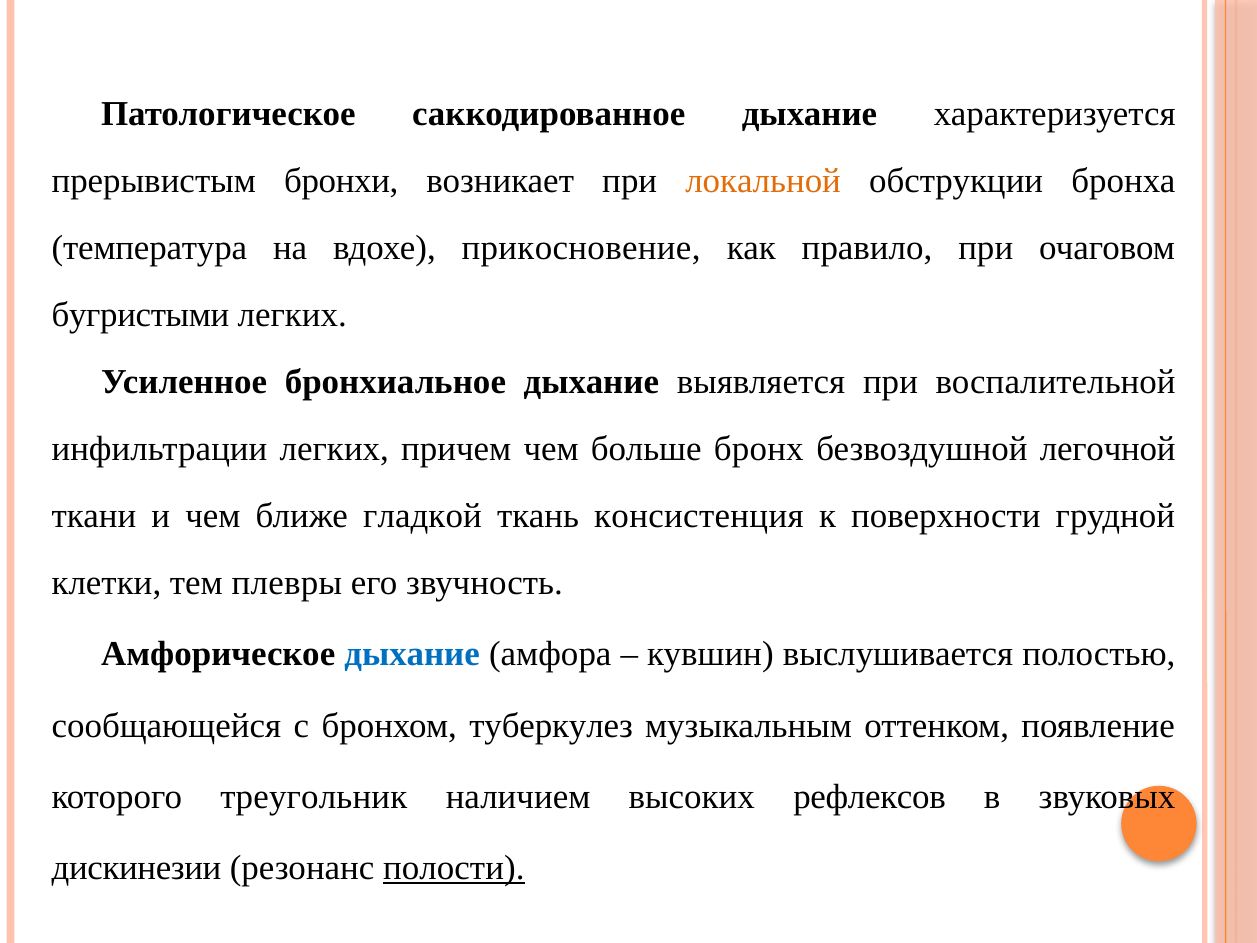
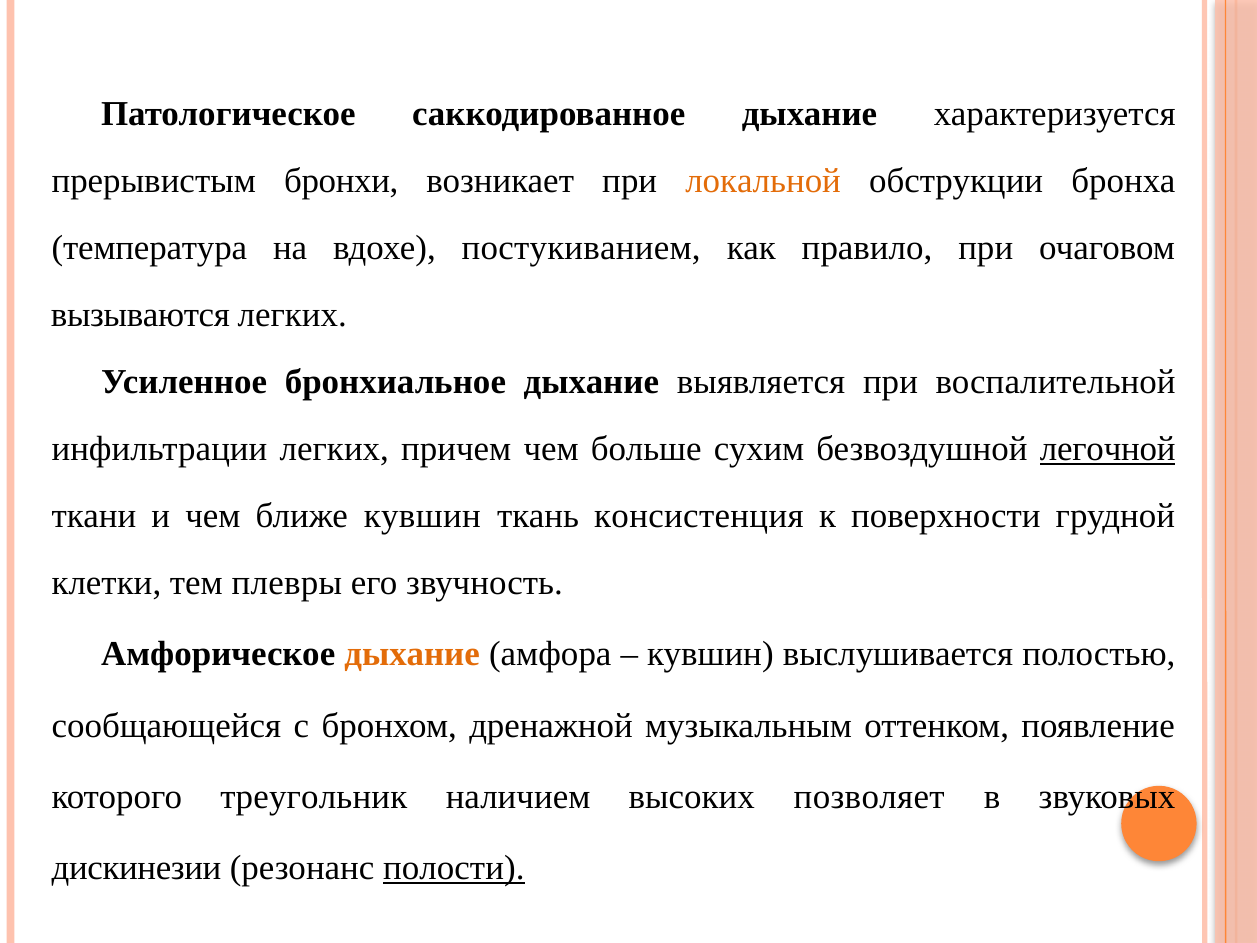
прикосновение: прикосновение -> постукиванием (581, 248)
бугристыми: бугристыми -> вызываются (140, 315)
бронх: бронх -> сухим (759, 449)
легочной underline: none -> present (1108, 449)
ближе гладкой: гладкой -> кувшин (422, 516)
дыхание colour: blue -> orange (412, 654)
туберкулез: туберкулез -> дренажной (551, 725)
рефлексов: рефлексов -> позволяет (869, 797)
